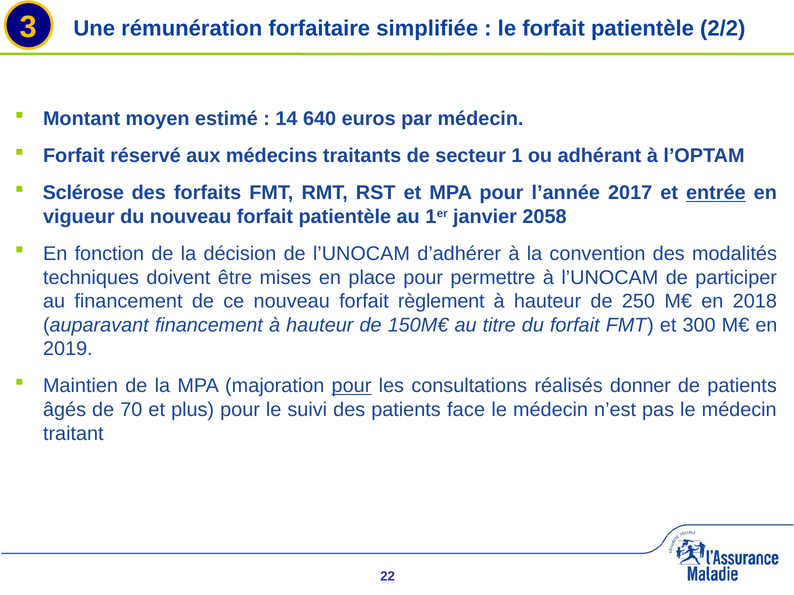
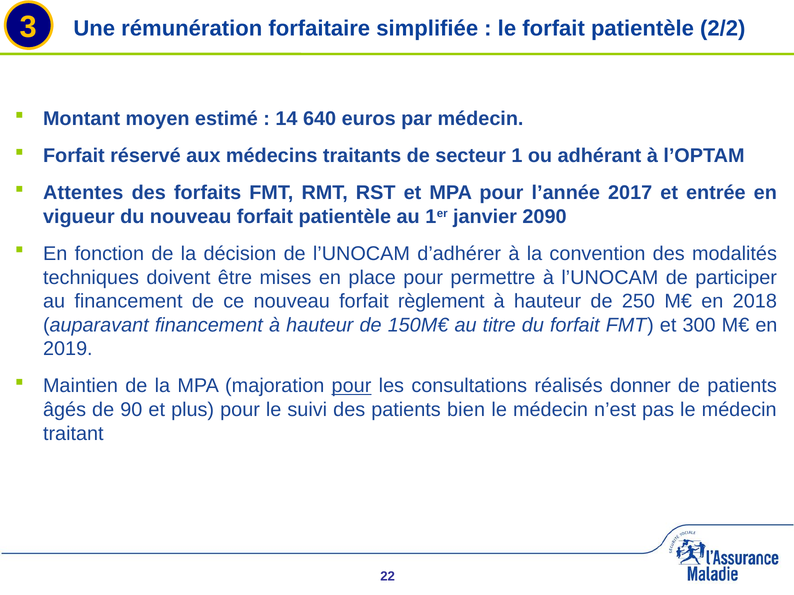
Sclérose: Sclérose -> Attentes (83, 193)
entrée underline: present -> none (716, 193)
2058: 2058 -> 2090 (545, 217)
70: 70 -> 90 (131, 410)
face: face -> bien (466, 410)
